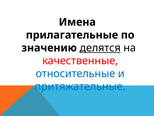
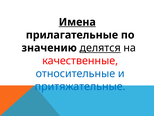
Имена underline: none -> present (77, 22)
